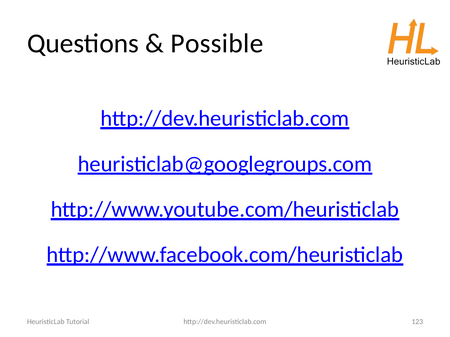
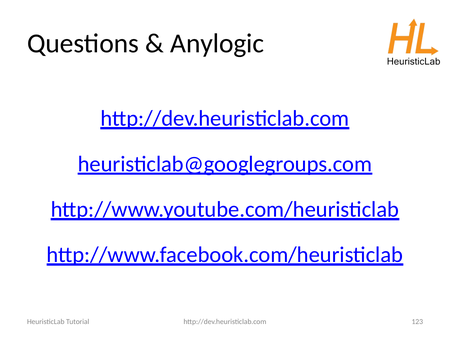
Possible: Possible -> Anylogic (217, 44)
